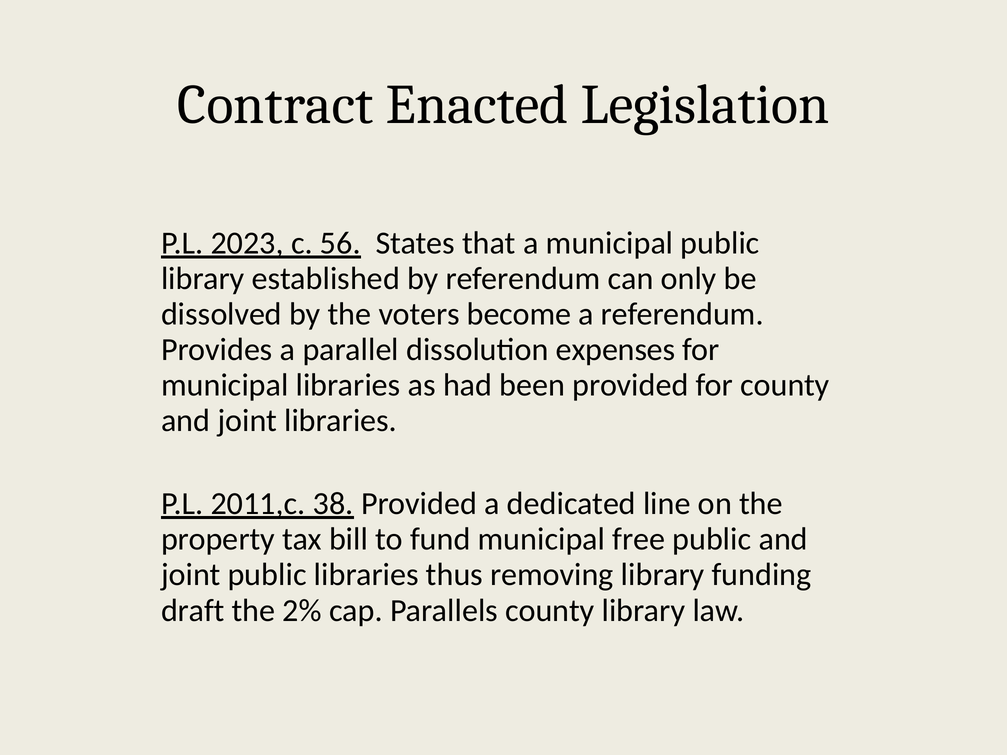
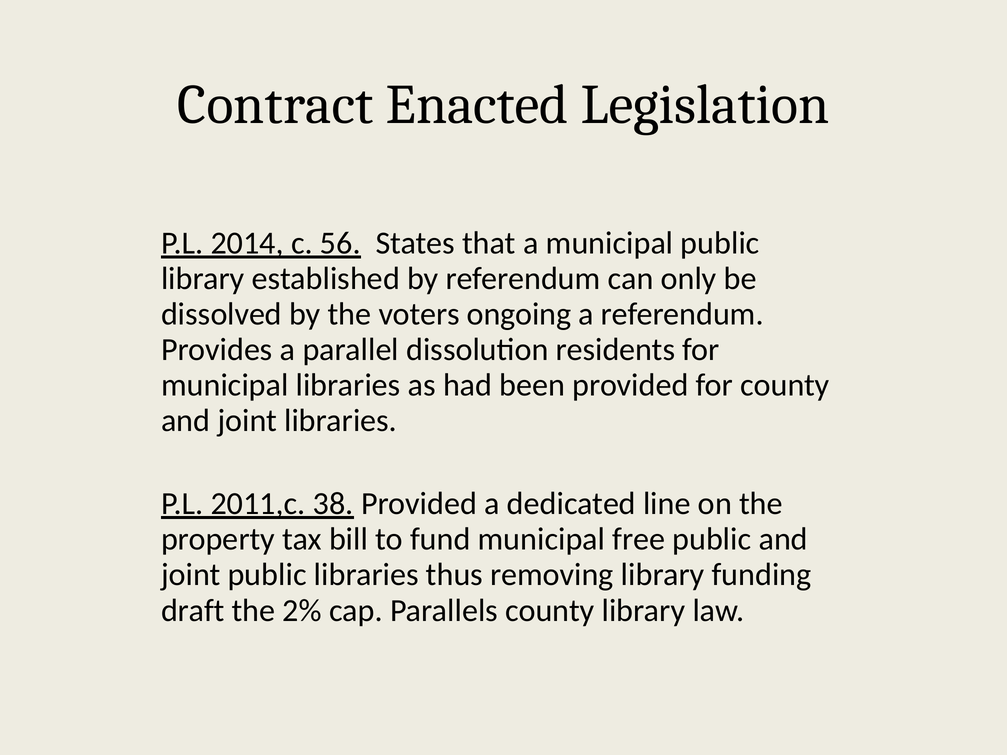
2023: 2023 -> 2014 (247, 243)
become: become -> ongoing (519, 314)
expenses: expenses -> residents (616, 350)
